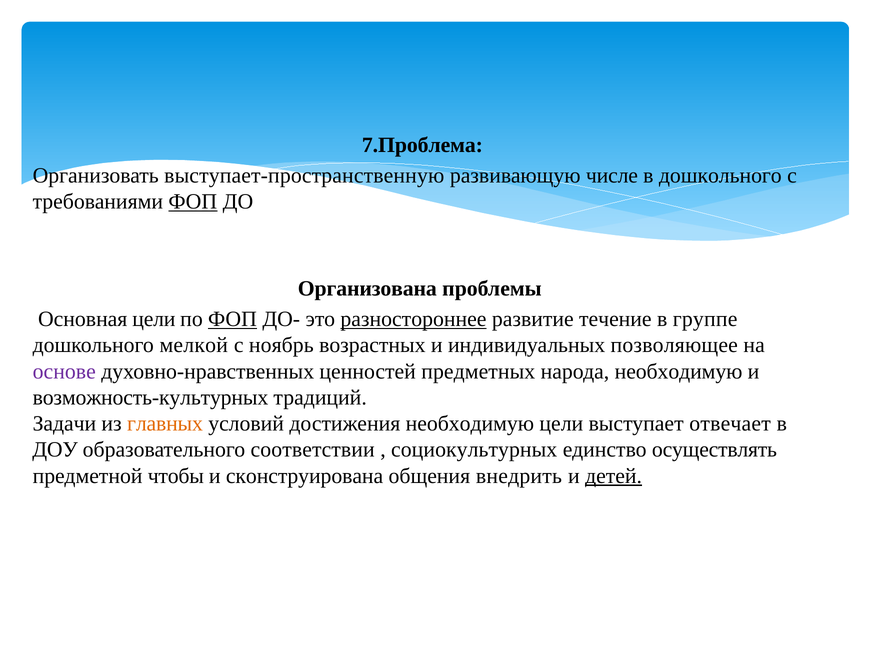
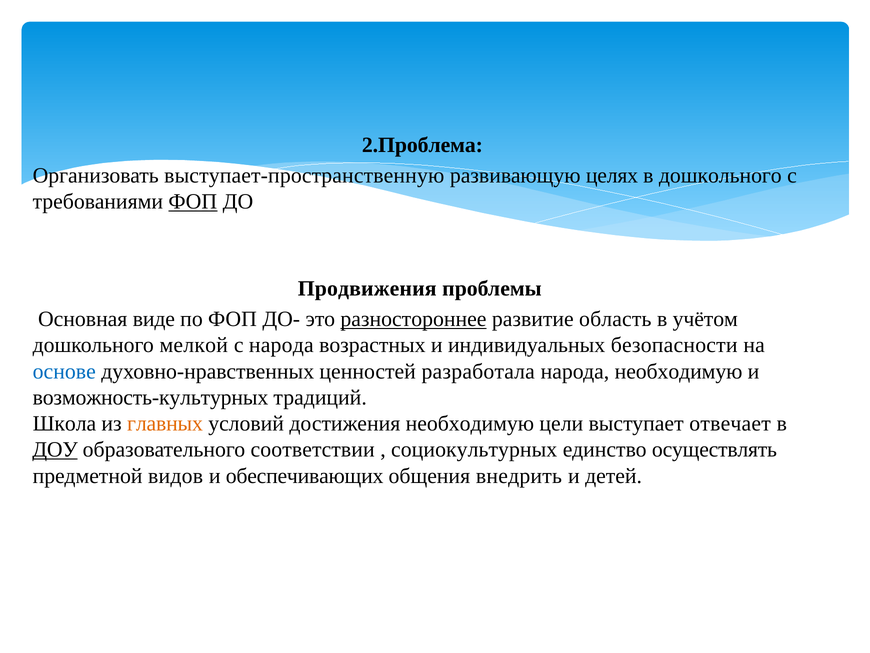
7.Проблема: 7.Проблема -> 2.Проблема (422, 145)
числе: числе -> целях (612, 175)
Организована: Организована -> Продвижения (367, 288)
Основная цели: цели -> виде (154, 319)
ФОП underline: present -> none (232, 319)
течение: течение -> область (615, 319)
группе: группе -> учётом (705, 319)
с ноябрь: ноябрь -> народа (281, 345)
позволяющее: позволяющее -> безопасности (674, 345)
основе colour: purple -> blue (64, 371)
предметных: предметных -> разработала (478, 371)
Задачи: Задачи -> Школа (64, 423)
ДОУ underline: none -> present (55, 449)
чтобы: чтобы -> видов (176, 475)
сконструирована: сконструирована -> обеспечивающих (305, 475)
детей underline: present -> none (614, 475)
